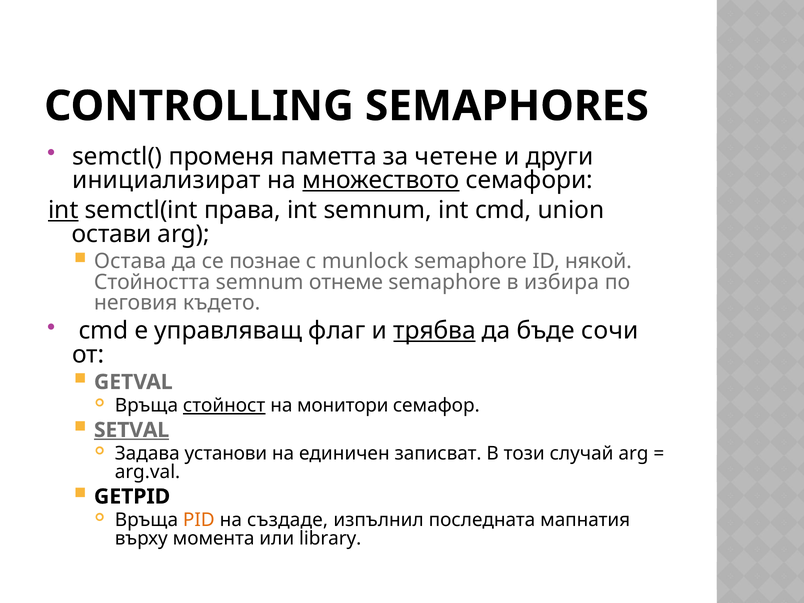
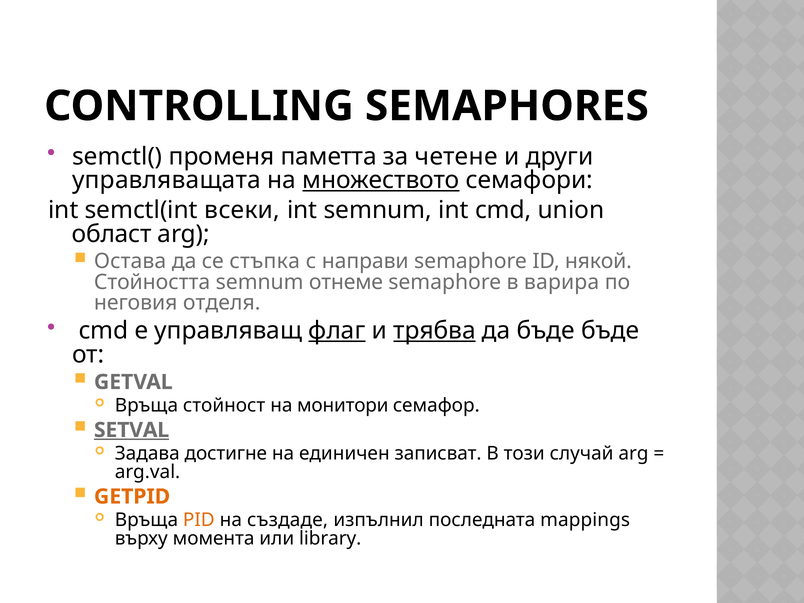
инициализират: инициализират -> управляващата (167, 180)
int underline: present -> none (63, 210)
права: права -> всеки (242, 210)
остави: остави -> област (112, 234)
познае: познае -> стъпка (265, 261)
munlock: munlock -> направи (365, 261)
избира: избира -> варира (562, 282)
където: където -> отделя (222, 303)
флаг underline: none -> present (337, 331)
бъде сочи: сочи -> бъде (610, 331)
стойност underline: present -> none (224, 406)
установи: установи -> достигне (226, 454)
GETPID colour: black -> orange (132, 497)
мапнатия: мапнатия -> mappings (585, 520)
